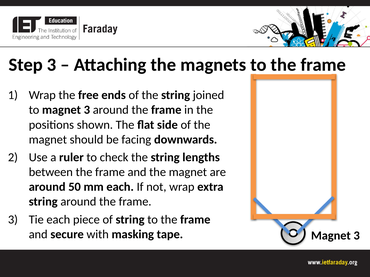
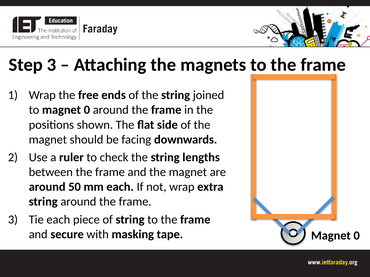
to magnet 3: 3 -> 0 (87, 110)
3: 3 -> 0 (357, 236)
